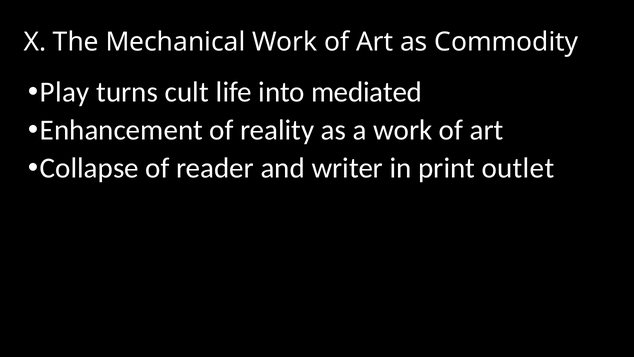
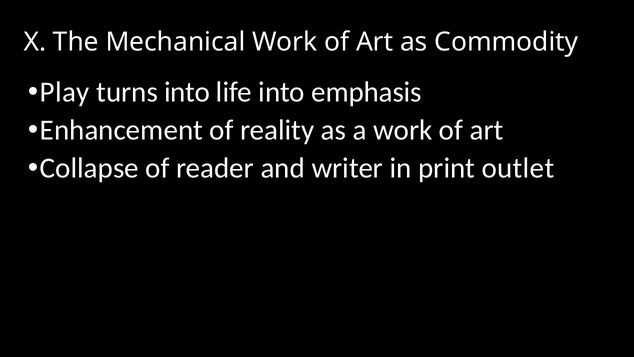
turns cult: cult -> into (187, 92)
mediated: mediated -> emphasis (366, 92)
